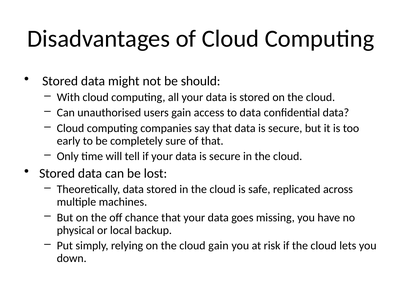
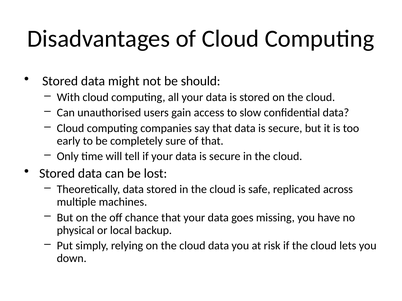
to data: data -> slow (250, 113)
cloud gain: gain -> data (219, 246)
